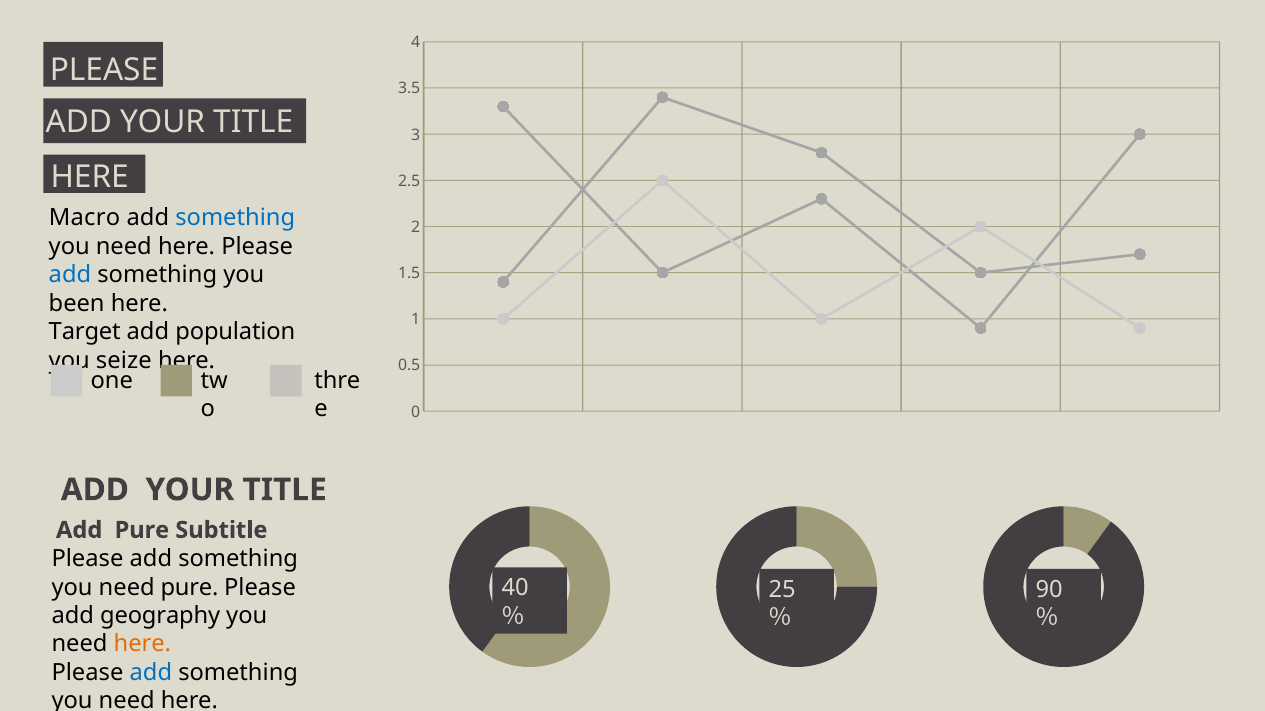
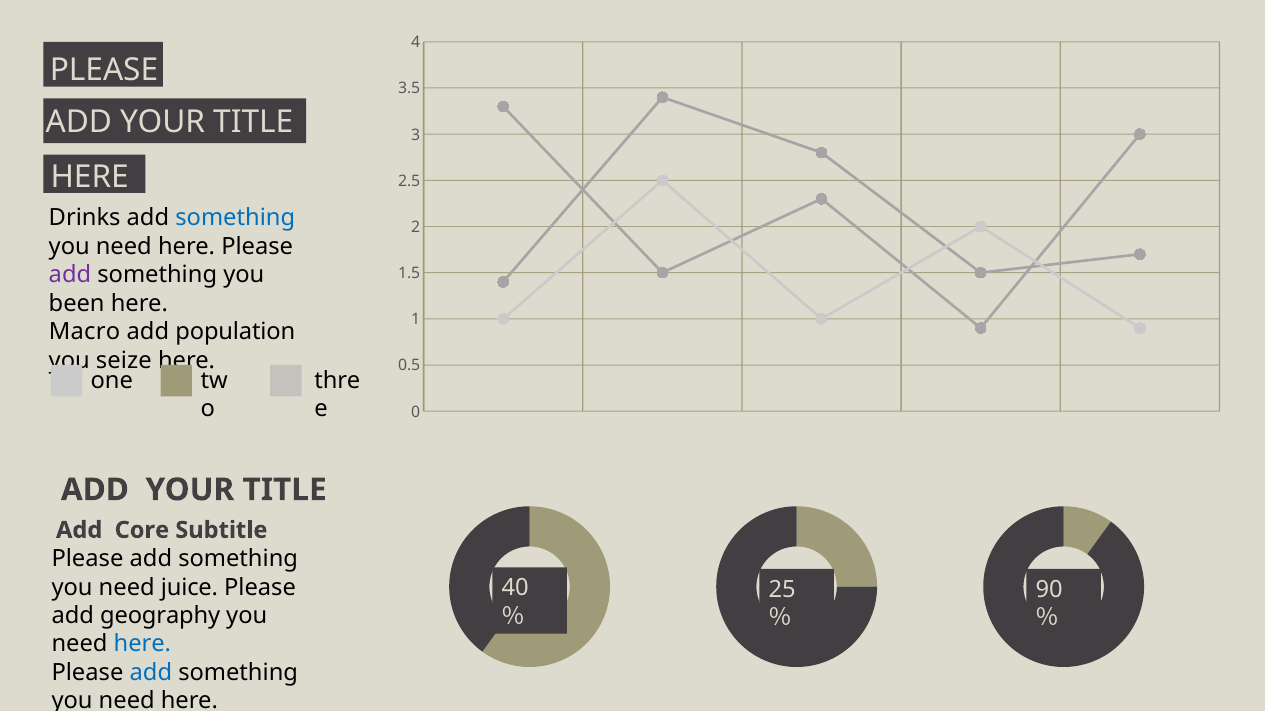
Macro: Macro -> Drinks (85, 218)
add colour: blue -> purple (70, 275)
Target: Target -> Macro (85, 332)
Add Pure: Pure -> Core (142, 530)
need pure: pure -> juice (189, 588)
here colour: orange -> blue (142, 645)
